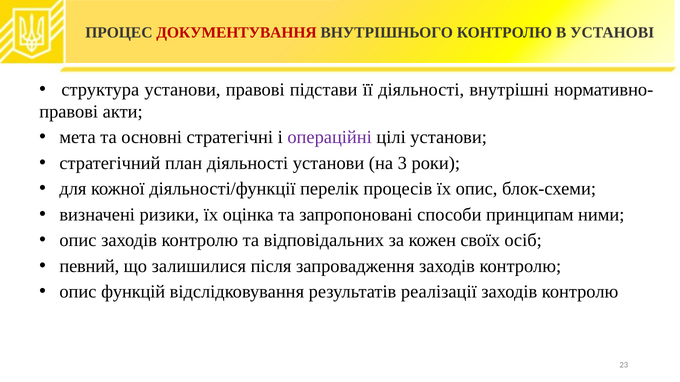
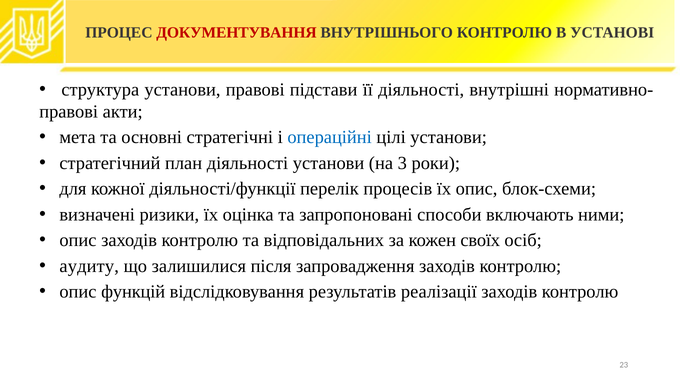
операційні colour: purple -> blue (330, 138)
принципам: принципам -> включають (530, 215)
певний: певний -> аудиту (89, 266)
